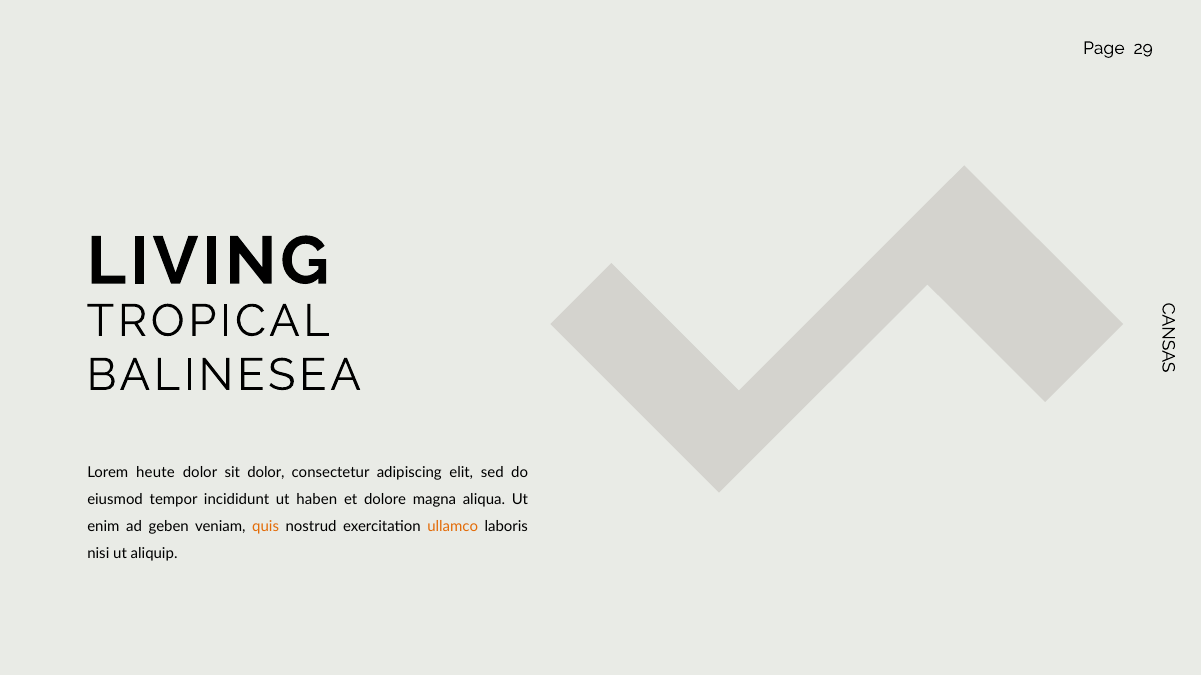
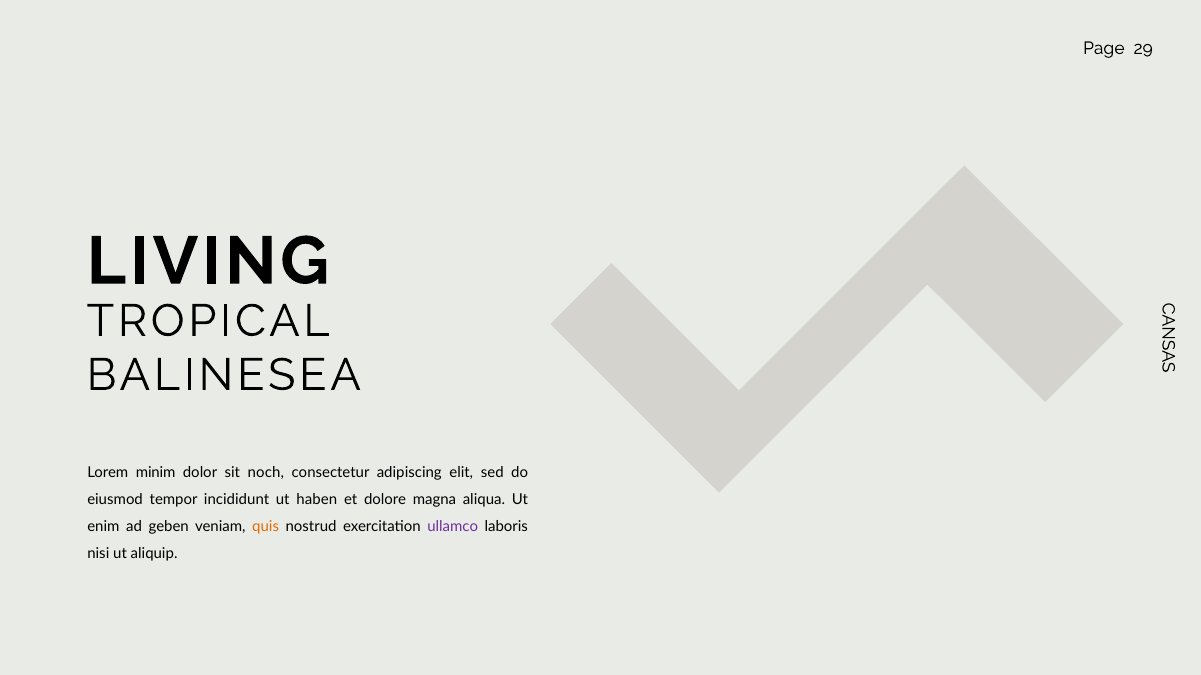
heute: heute -> minim (156, 472)
sit dolor: dolor -> noch (266, 472)
ullamco colour: orange -> purple (453, 527)
